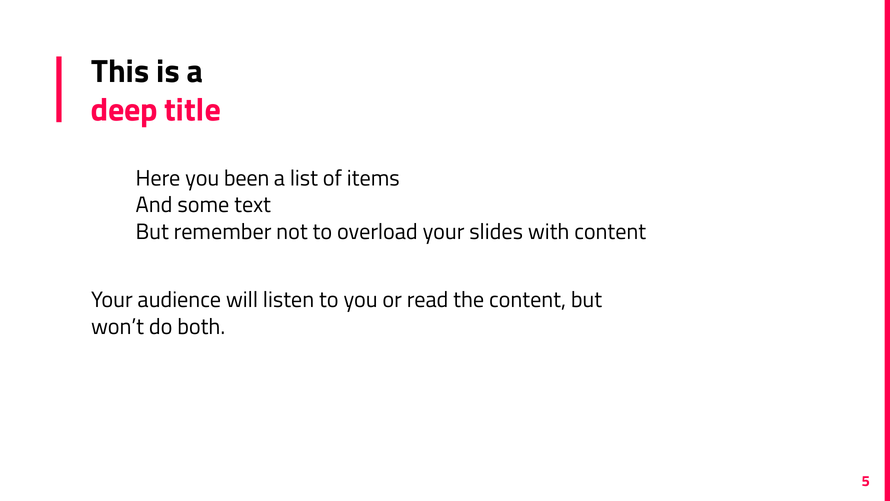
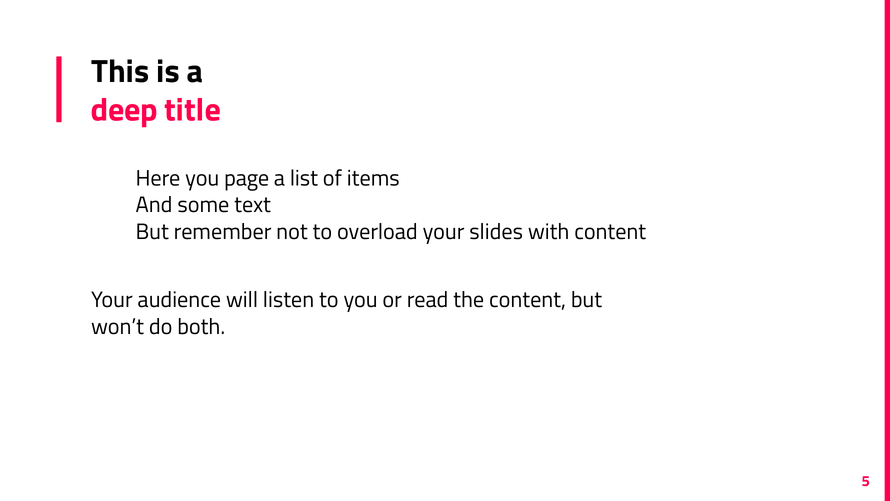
been: been -> page (247, 178)
